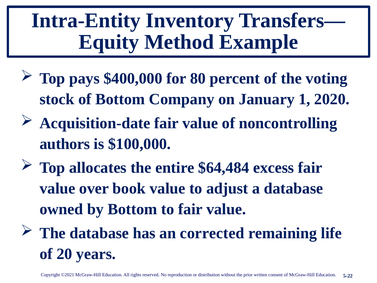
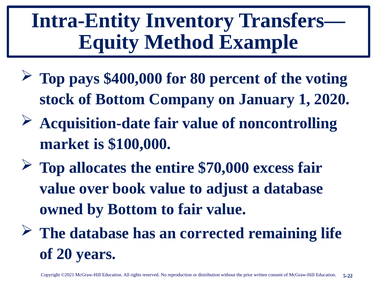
authors: authors -> market (65, 144)
$64,484: $64,484 -> $70,000 (224, 168)
